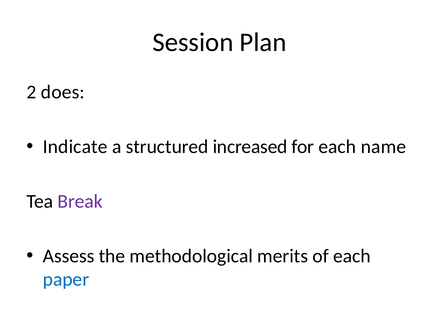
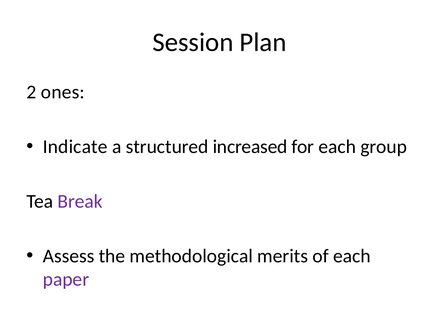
does: does -> ones (63, 92)
name: name -> group (384, 147)
paper colour: blue -> purple (66, 280)
